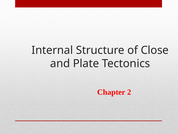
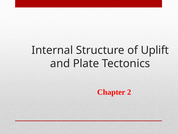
Close: Close -> Uplift (155, 50)
